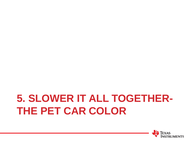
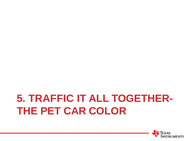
SLOWER: SLOWER -> TRAFFIC (51, 99)
